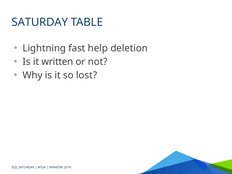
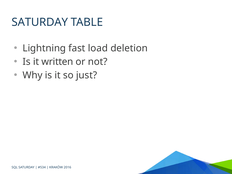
help: help -> load (98, 48)
lost: lost -> just (87, 75)
